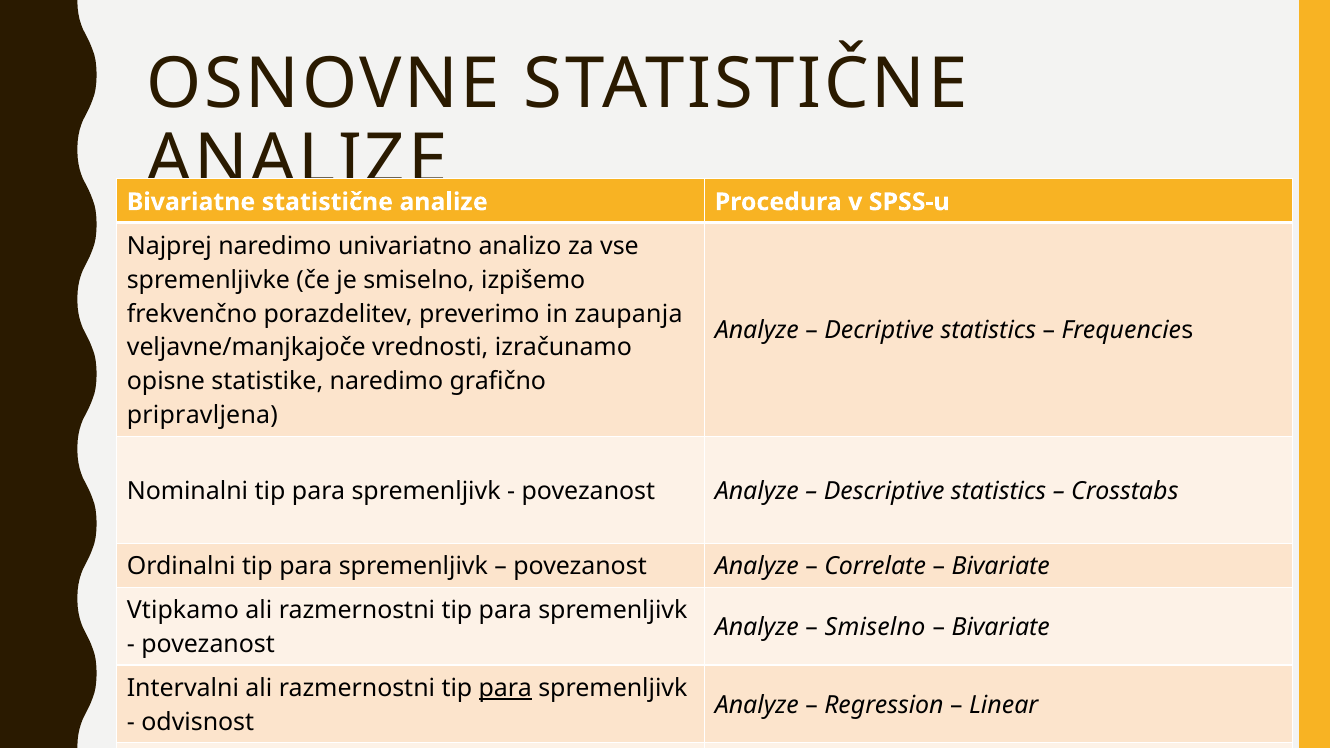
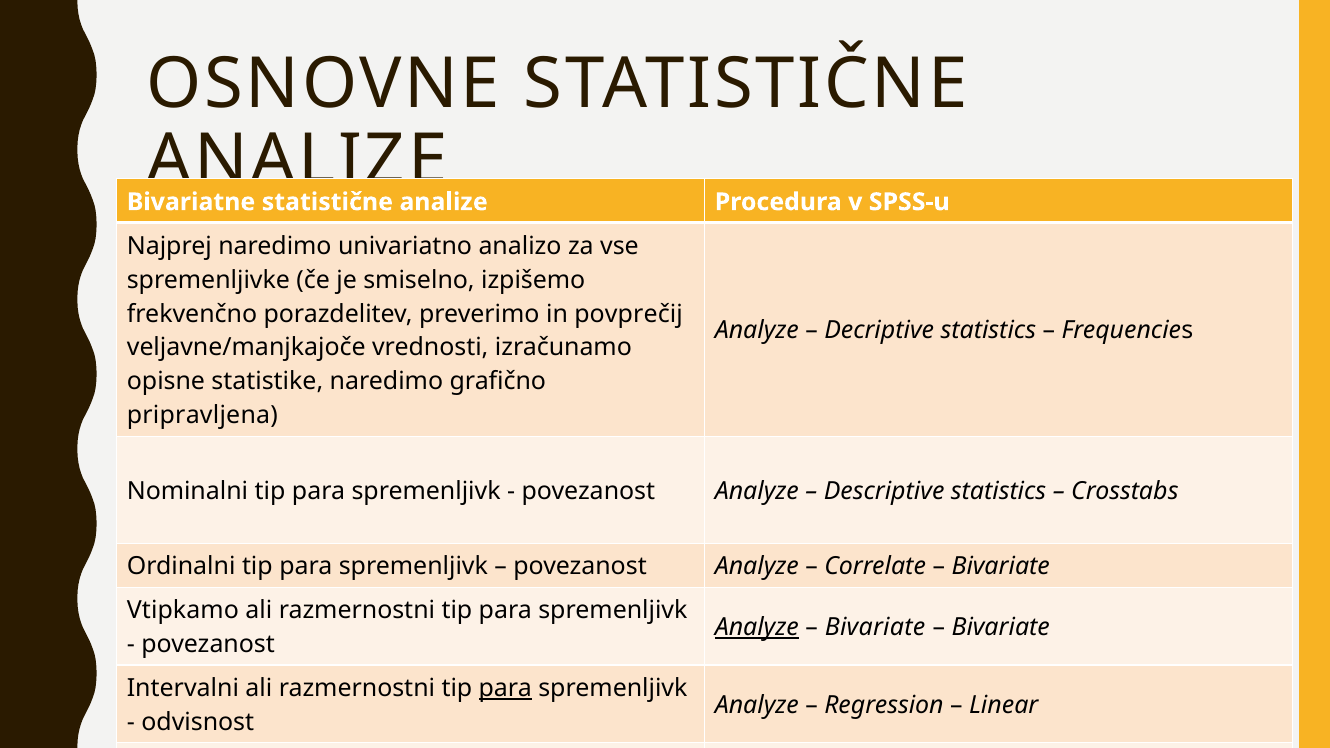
in zaupanja: zaupanja -> povprečij (629, 314)
Analyze underline: none -> present (757, 628)
Smiselno: Smiselno -> Bivariate (875, 628)
